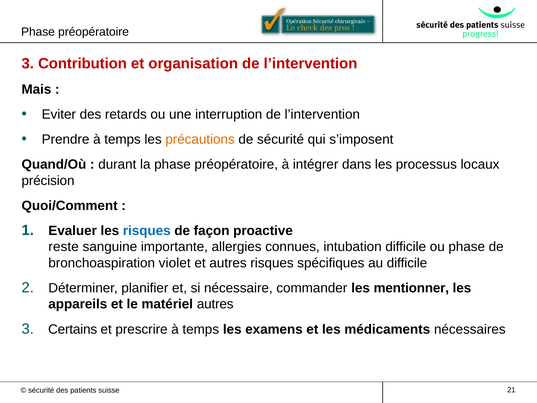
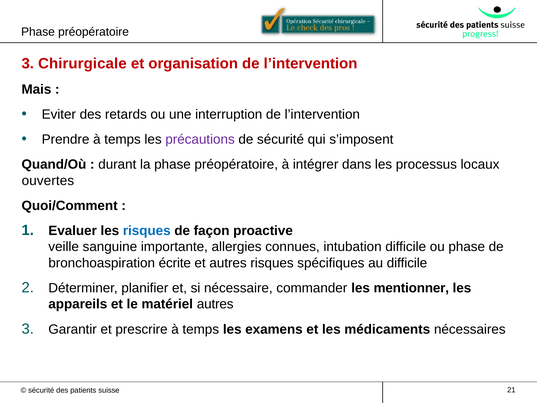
Contribution: Contribution -> Chirurgicale (82, 63)
précautions colour: orange -> purple (200, 139)
précision: précision -> ouvertes (48, 180)
reste: reste -> veille (64, 247)
violet: violet -> écrite (175, 263)
Certains: Certains -> Garantir (73, 329)
